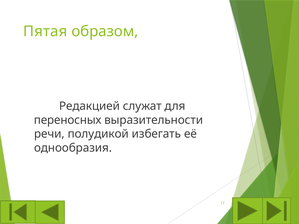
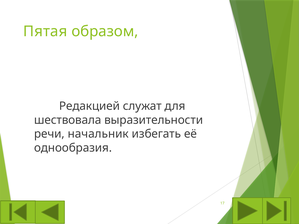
переносных: переносных -> шествовала (68, 120)
полудикой: полудикой -> начальник (98, 134)
